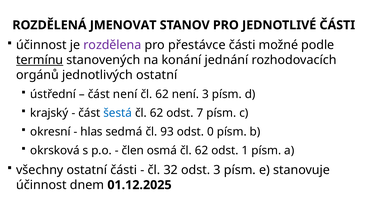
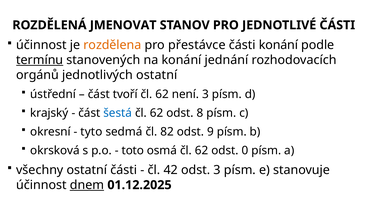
rozdělena colour: purple -> orange (112, 45)
části možné: možné -> konání (278, 45)
část není: není -> tvoří (125, 94)
7: 7 -> 8 (200, 113)
hlas: hlas -> tyto (91, 132)
93: 93 -> 82 (167, 132)
0: 0 -> 9 (210, 132)
člen: člen -> toto (133, 150)
1: 1 -> 0 (245, 150)
32: 32 -> 42 (171, 170)
dnem underline: none -> present (87, 185)
